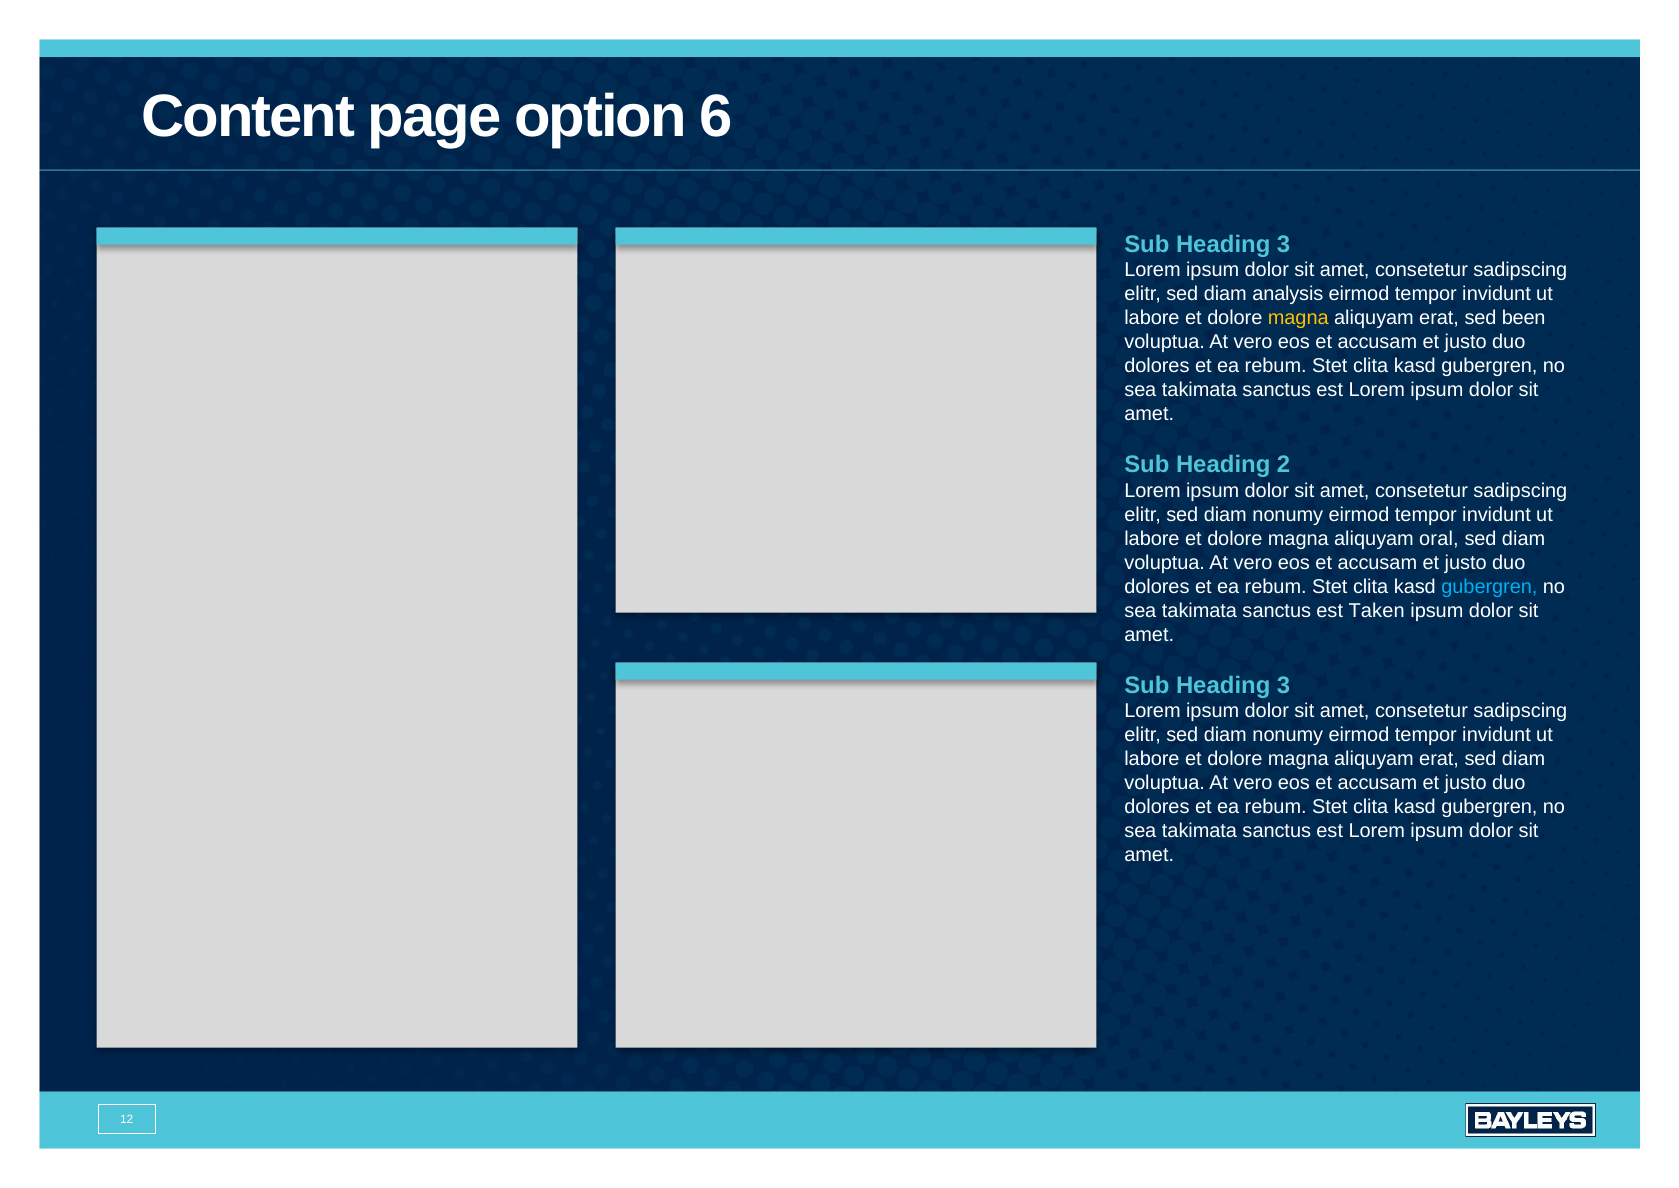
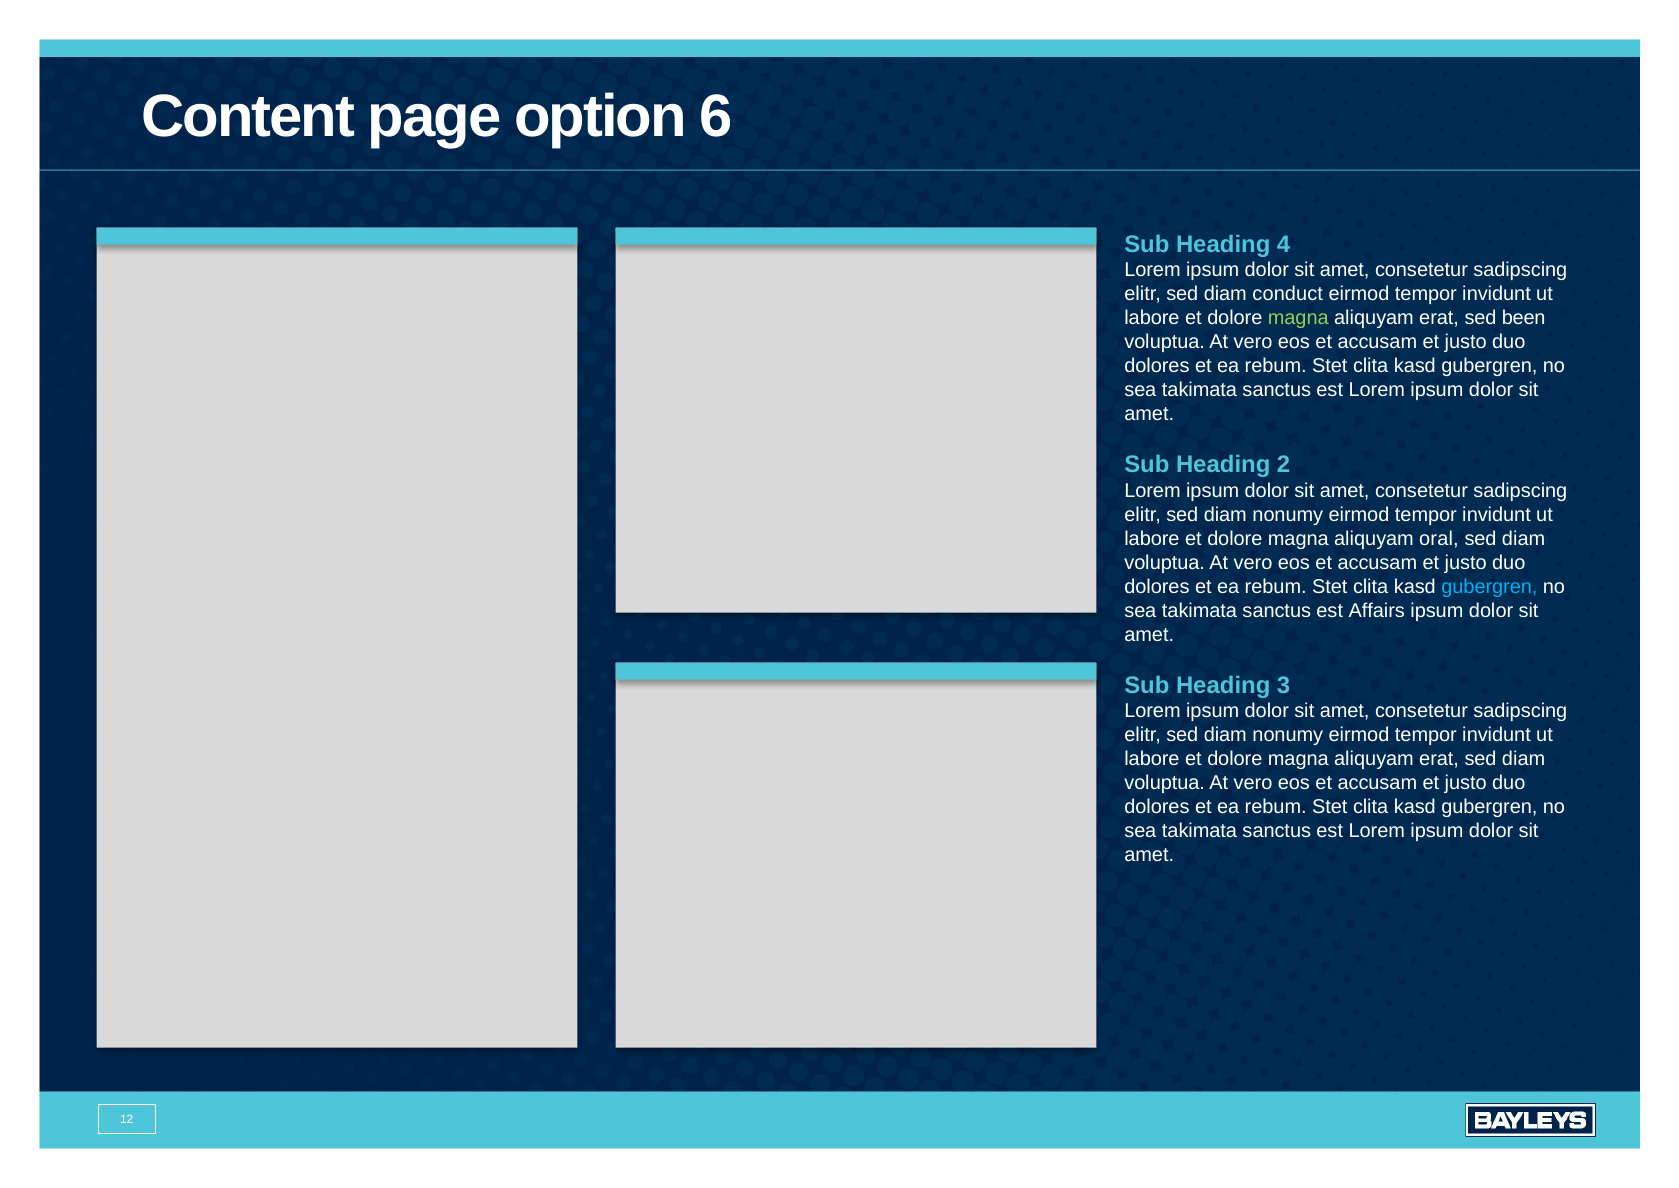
3: 3 -> 4 (1284, 244)
analysis: analysis -> conduct (1288, 294)
magna colour: yellow -> light green (1298, 318)
Taken: Taken -> Affairs (1377, 611)
